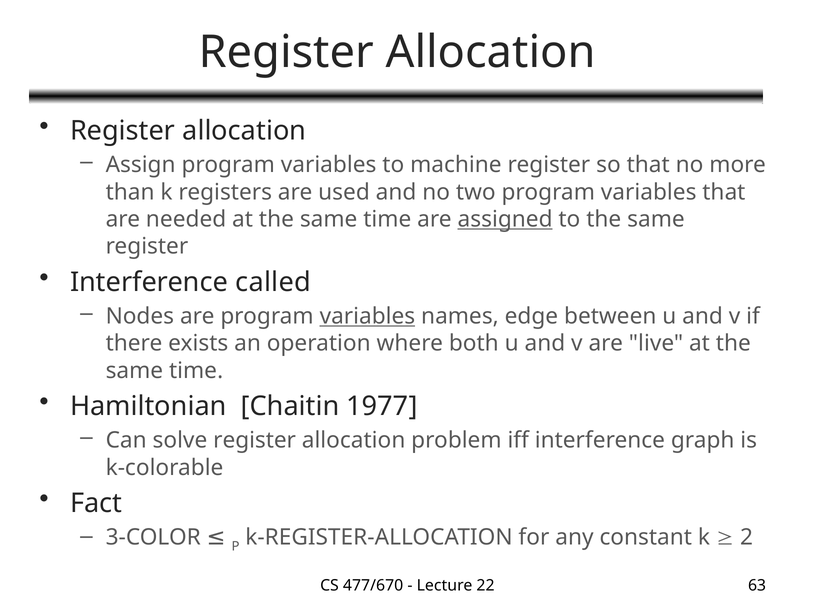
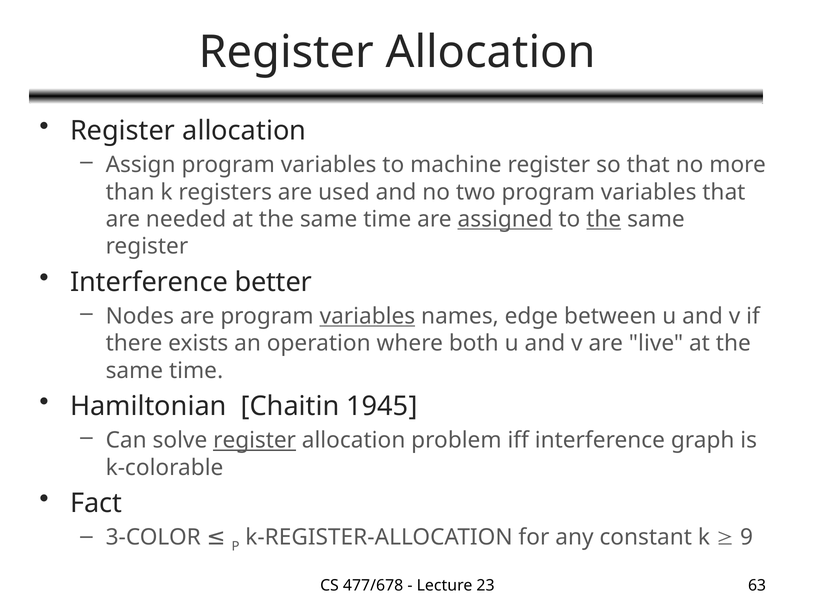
the underline: none -> present (604, 219)
called: called -> better (273, 282)
1977: 1977 -> 1945 (382, 406)
register underline: none -> present (255, 440)
2: 2 -> 9 (746, 537)
477/670: 477/670 -> 477/678 (373, 585)
22: 22 -> 23 (486, 585)
